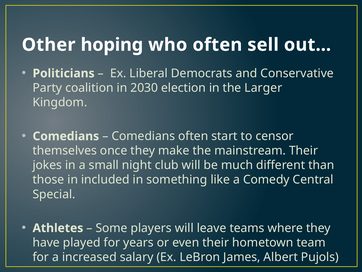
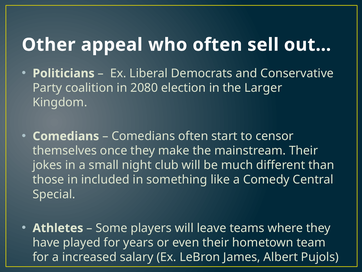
hoping: hoping -> appeal (112, 45)
2030: 2030 -> 2080 (144, 88)
